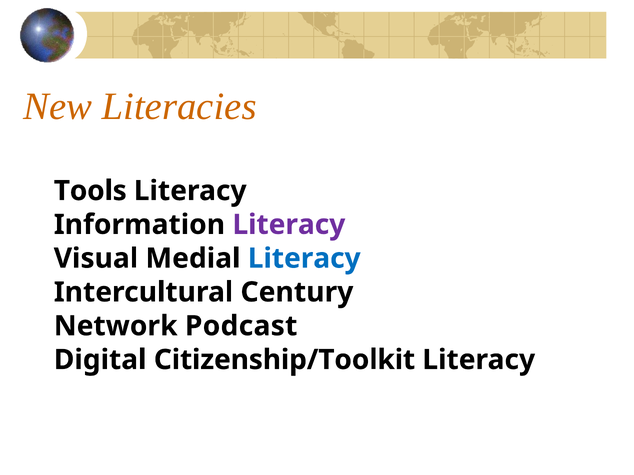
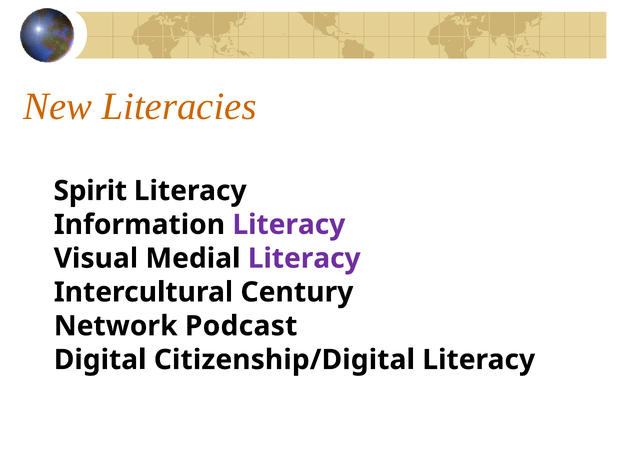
Tools: Tools -> Spirit (90, 191)
Literacy colour: blue -> purple (304, 259)
Citizenship/Toolkit: Citizenship/Toolkit -> Citizenship/Digital (284, 360)
